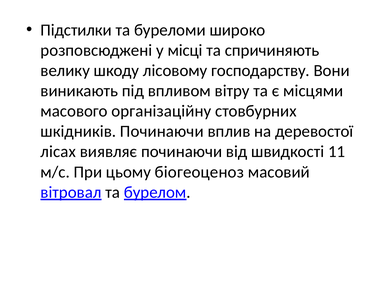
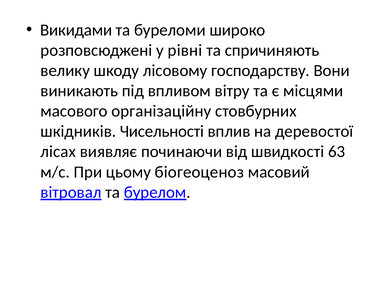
Підстилки: Підстилки -> Викидами (76, 30)
місці: місці -> рівні (185, 50)
шкідників Починаючи: Починаючи -> Чисельності (162, 131)
11: 11 -> 63 (337, 152)
